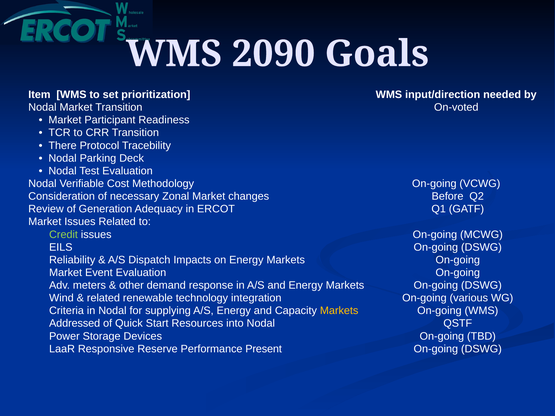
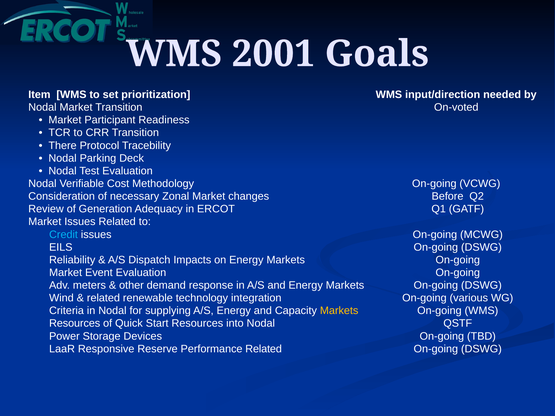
2090: 2090 -> 2001 (273, 54)
Credit colour: light green -> light blue (64, 235)
Addressed: Addressed -> Resources (75, 324)
Performance Present: Present -> Related (264, 349)
